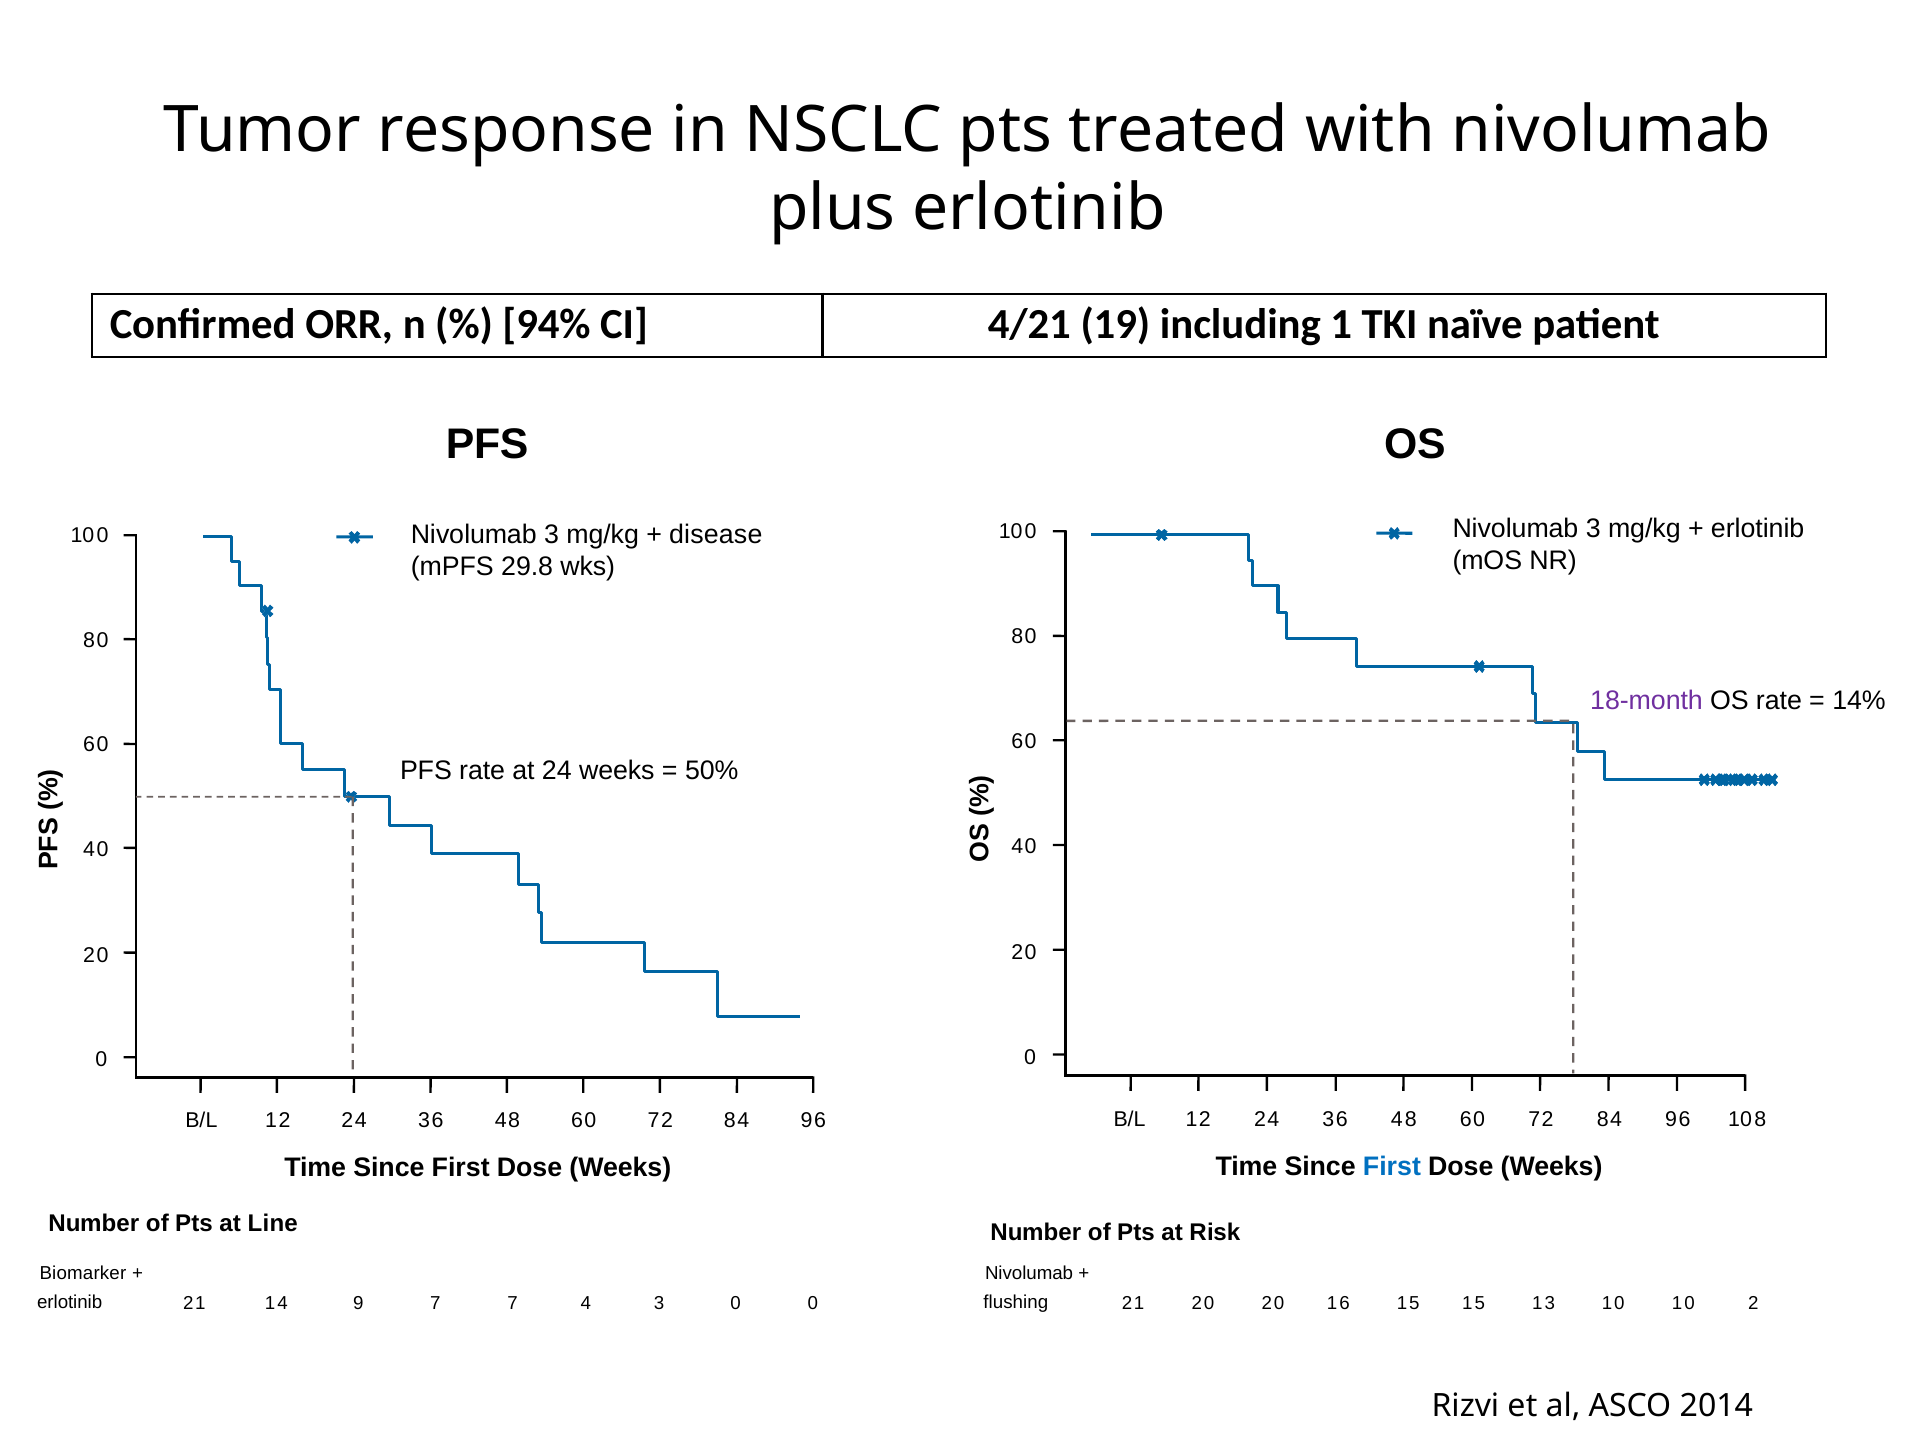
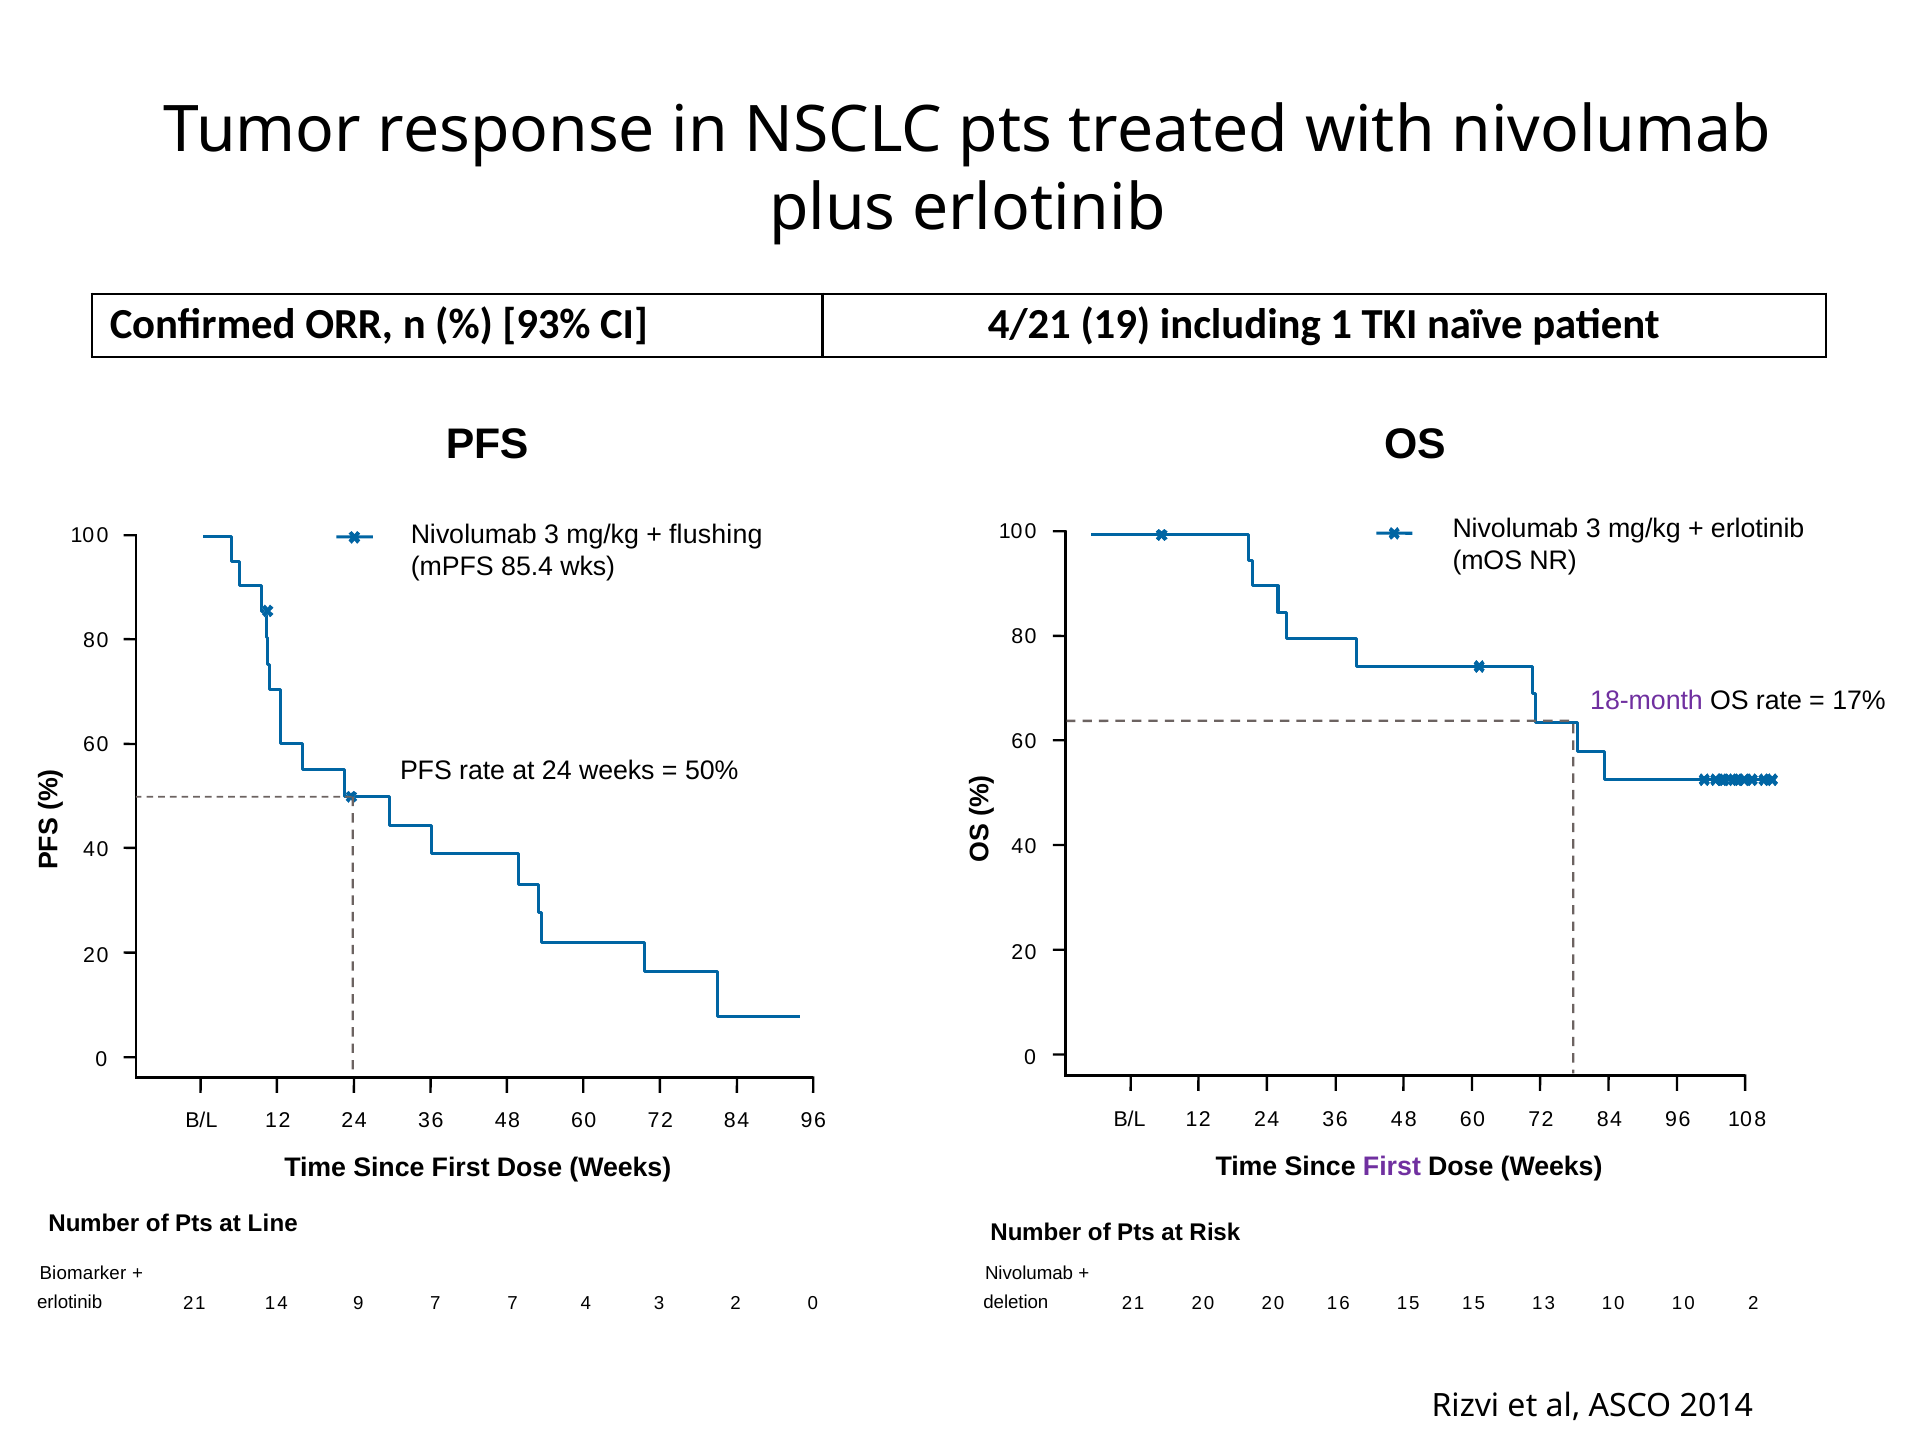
94%: 94% -> 93% (547, 325)
disease: disease -> flushing (716, 534)
29.8: 29.8 -> 85.4 (527, 566)
14%: 14% -> 17% (1859, 701)
First colour: blue -> purple (1392, 1166)
flushing: flushing -> deletion (1016, 1302)
3 0: 0 -> 2 (736, 1303)
